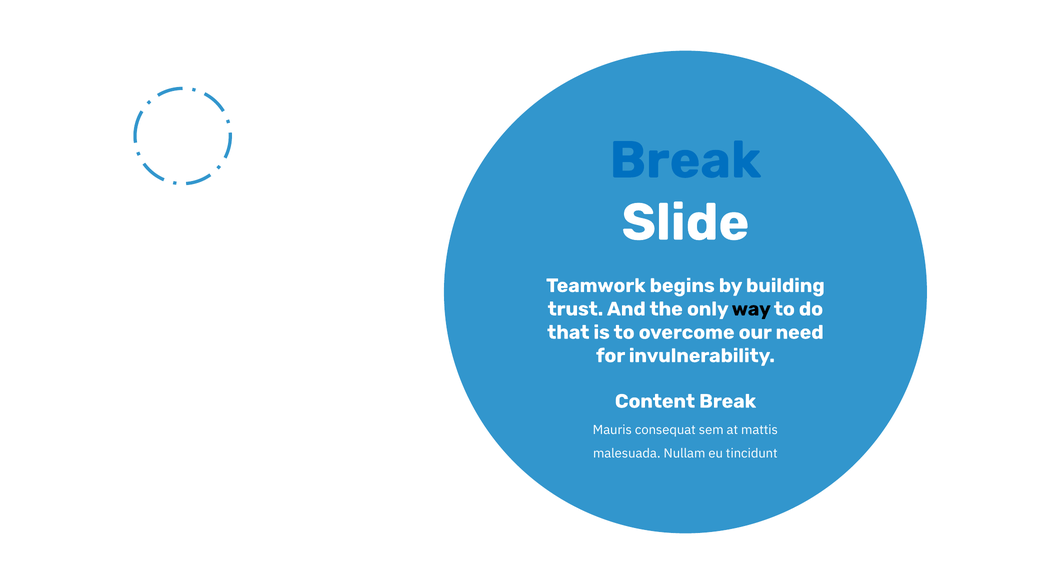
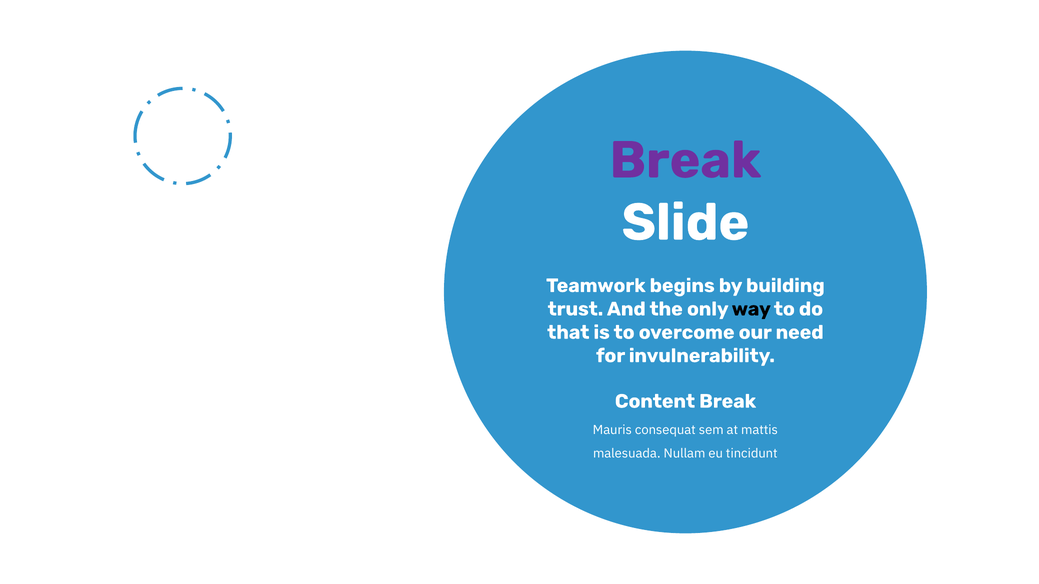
Break colour: blue -> purple (685, 160)
